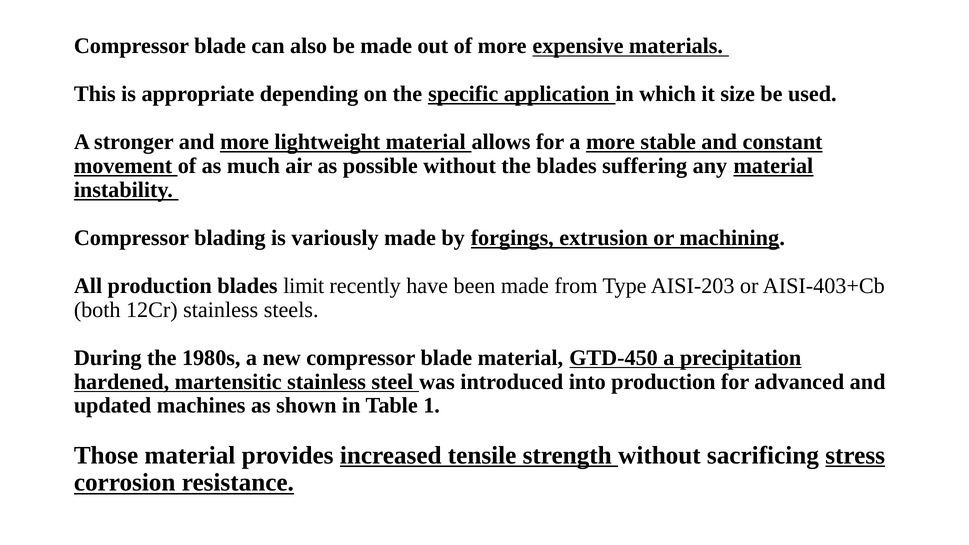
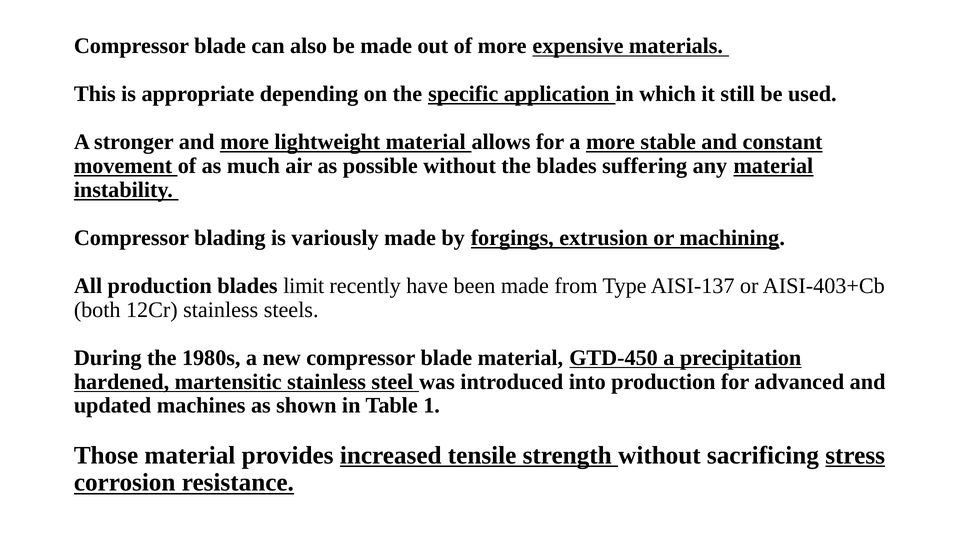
size: size -> still (738, 94)
AISI-203: AISI-203 -> AISI-137 (693, 286)
